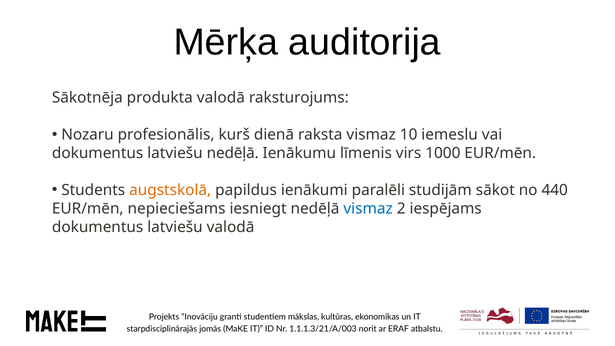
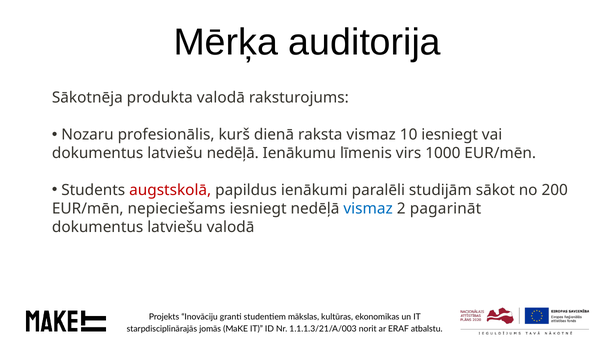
10 iemeslu: iemeslu -> iesniegt (450, 135)
augstskolā colour: orange -> red (170, 190)
440: 440 -> 200 (555, 190)
iespējams: iespējams -> pagarināt (446, 209)
